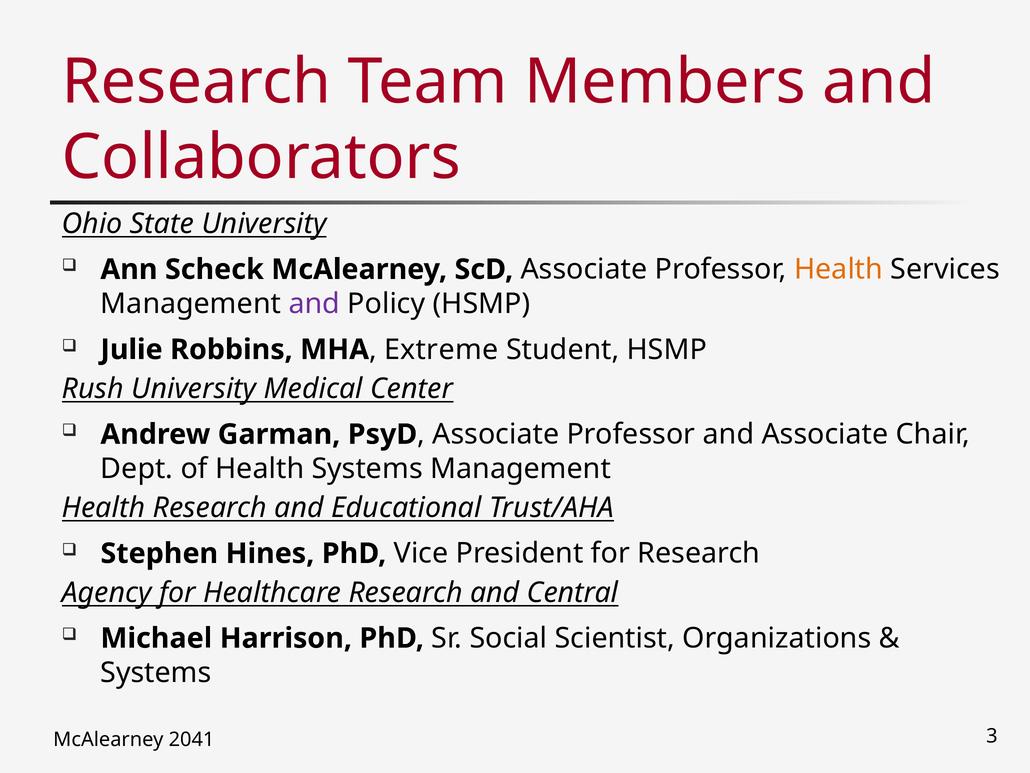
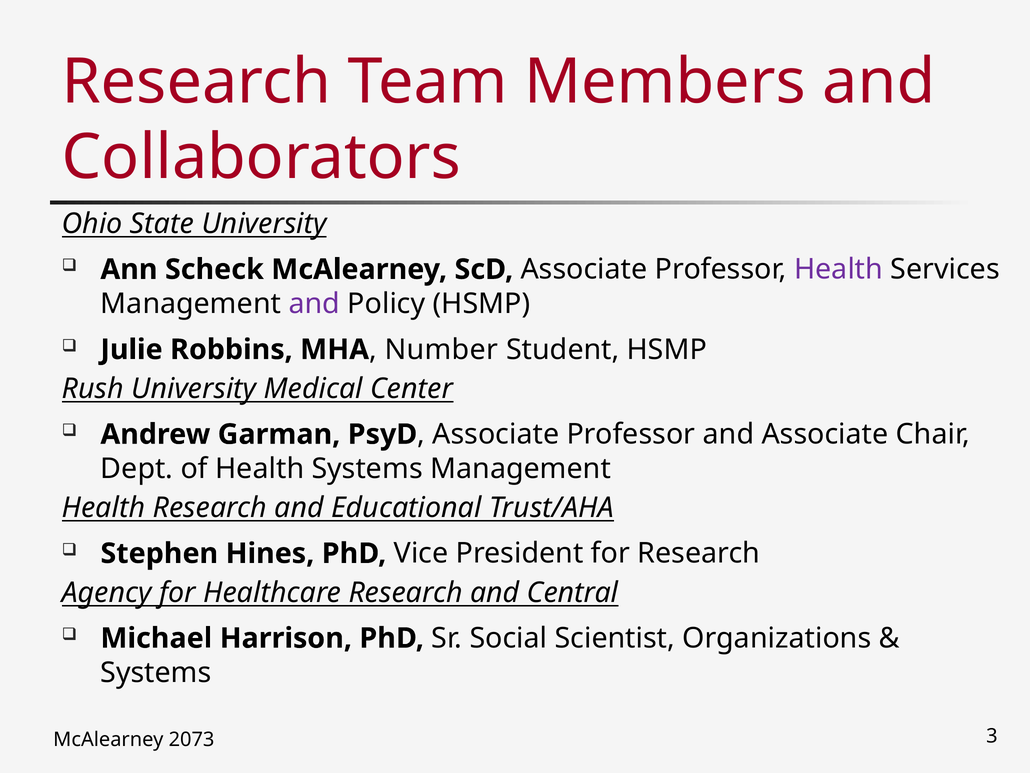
Health colour: orange -> purple (839, 269)
Extreme: Extreme -> Number (441, 349)
2041: 2041 -> 2073 (192, 739)
